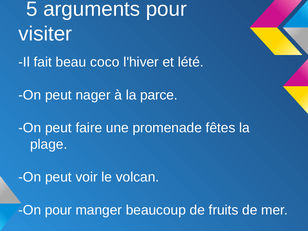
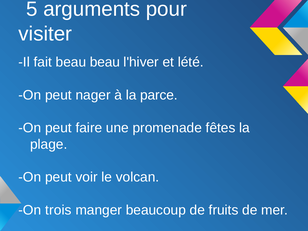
beau coco: coco -> beau (105, 62)
On pour: pour -> trois (58, 210)
